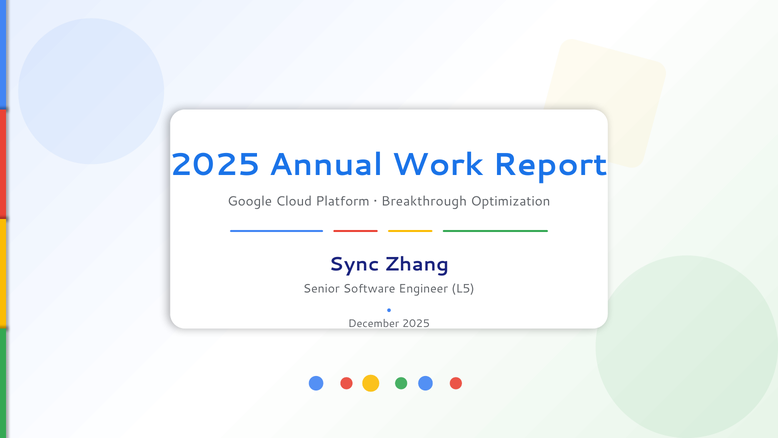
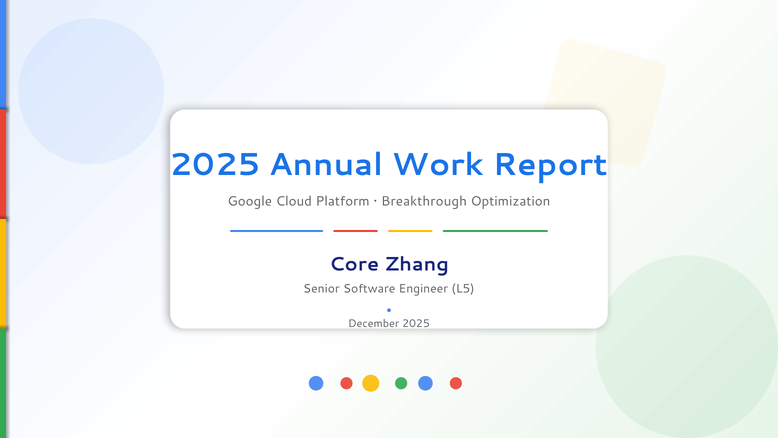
Sync: Sync -> Core (354, 264)
